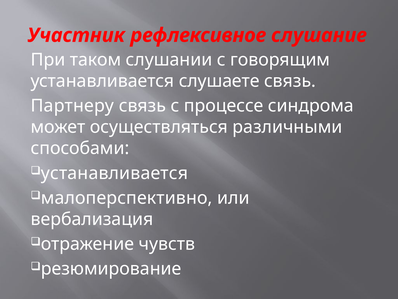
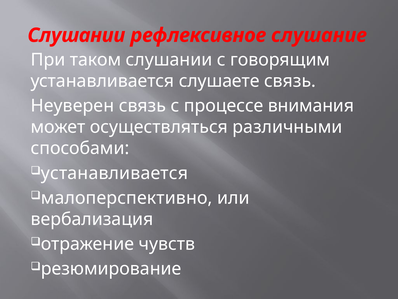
Участник: Участник -> Слушании (76, 35)
Партнеру: Партнеру -> Неуверен (72, 106)
синдрома: синдрома -> внимания (311, 106)
